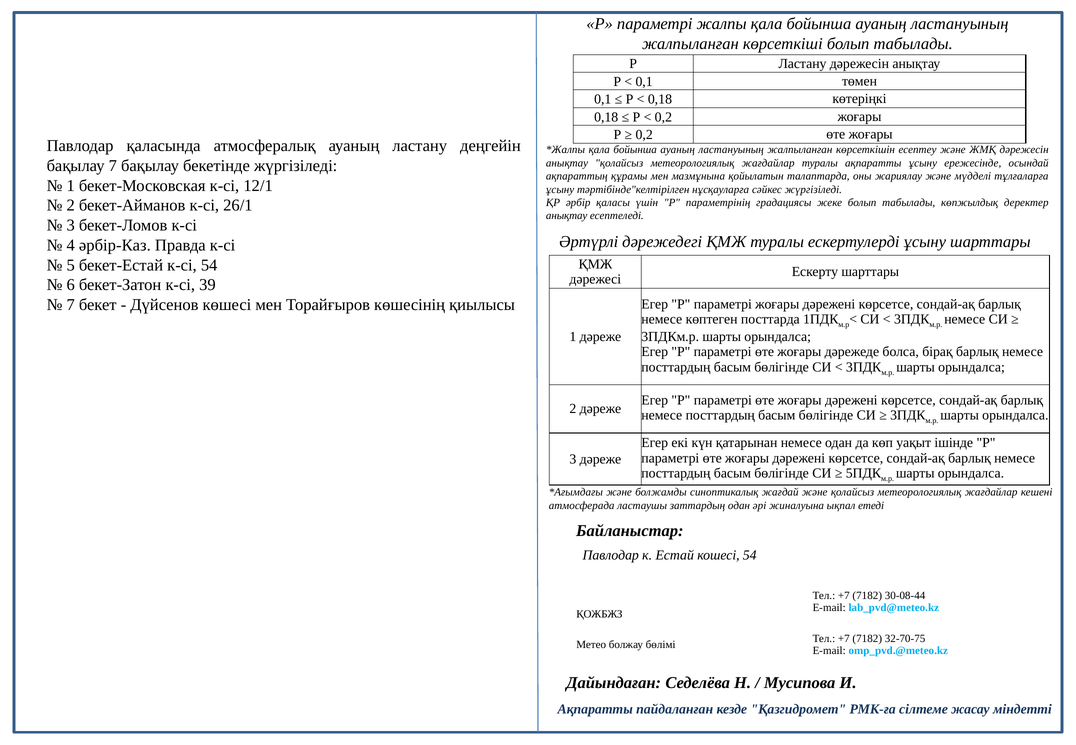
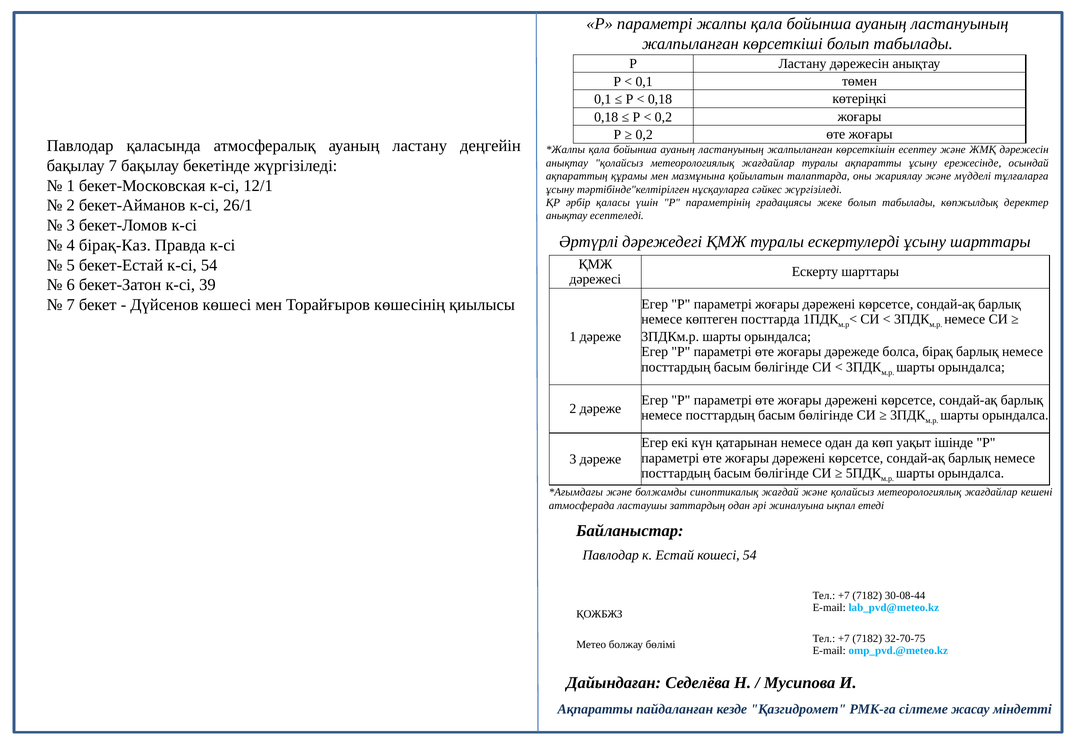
әрбір-Каз: әрбір-Каз -> бірақ-Каз (115, 245)
